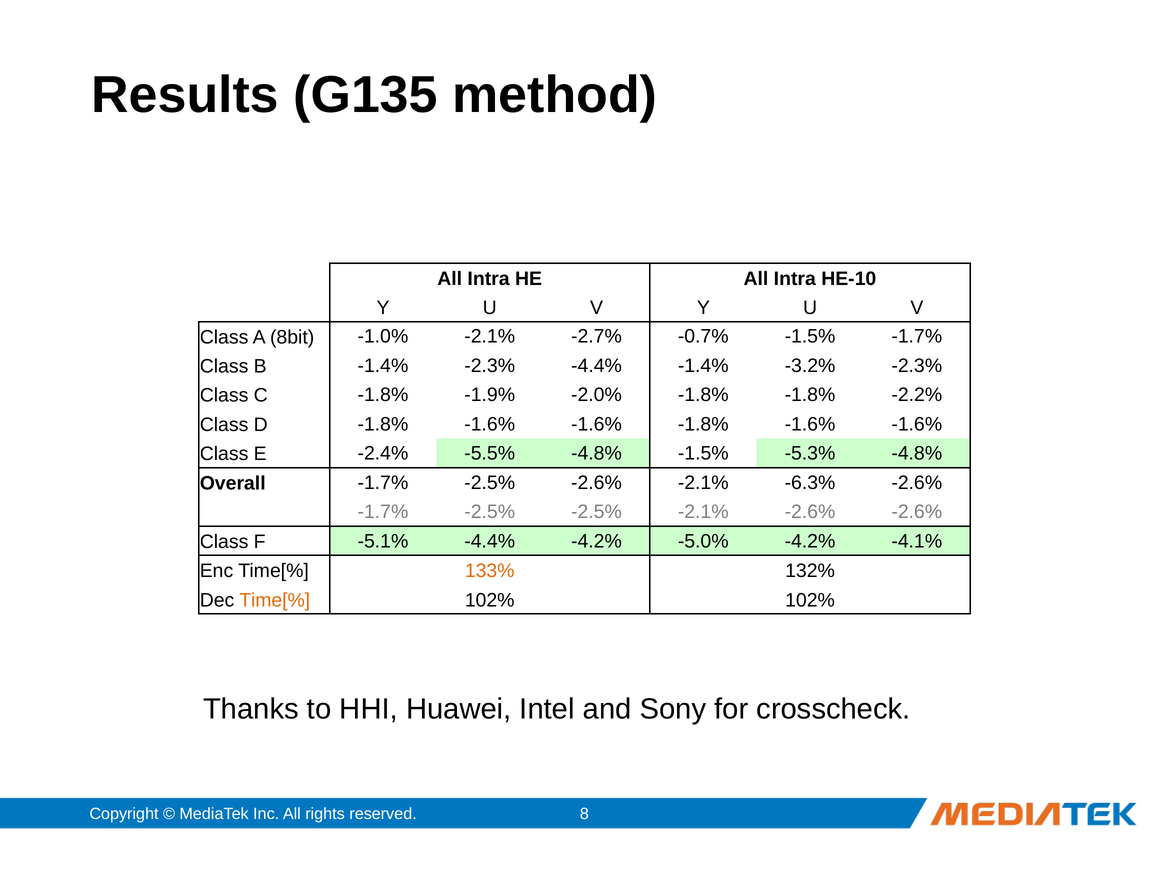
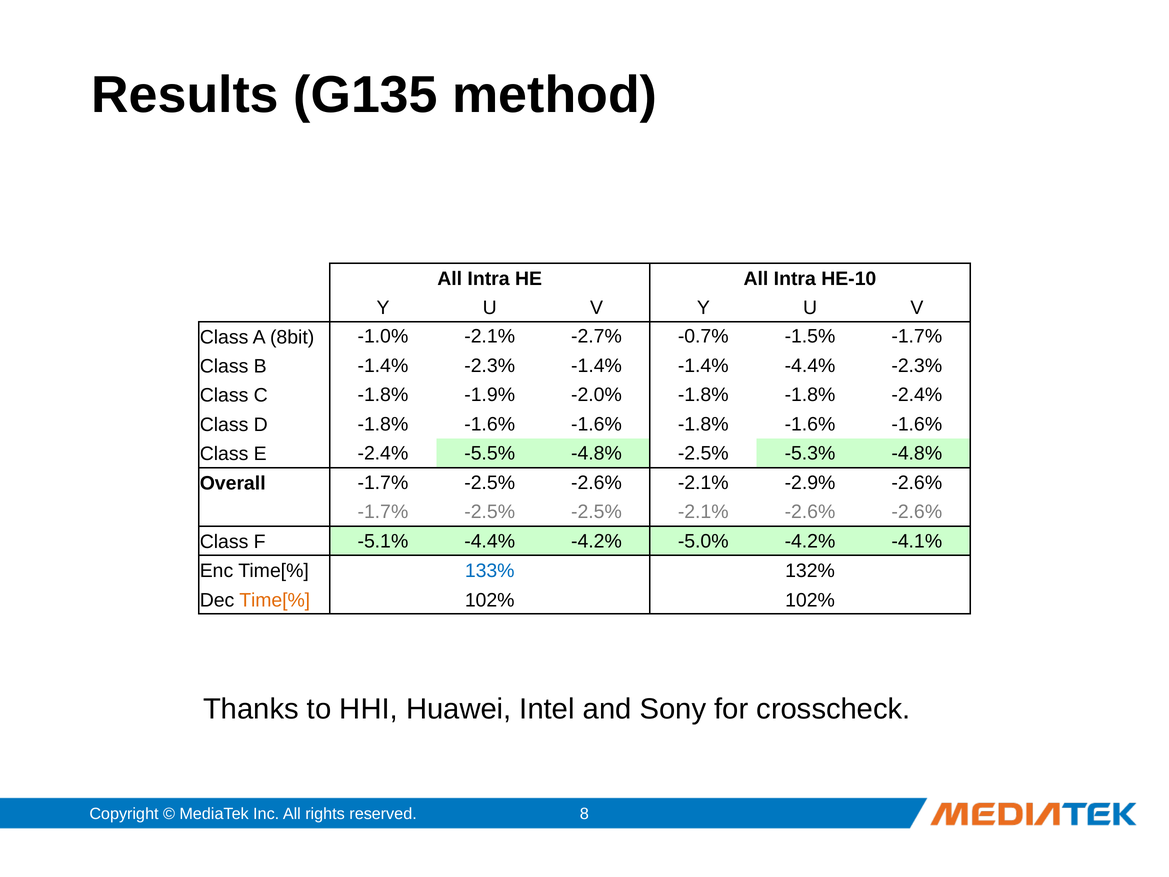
-2.3% -4.4%: -4.4% -> -1.4% (596, 366)
-1.4% -3.2%: -3.2% -> -4.4% (810, 366)
-1.8% -2.2%: -2.2% -> -2.4% (917, 395)
-4.8% -1.5%: -1.5% -> -2.5% (703, 453)
-6.3%: -6.3% -> -2.9% (810, 483)
133% colour: orange -> blue (490, 571)
